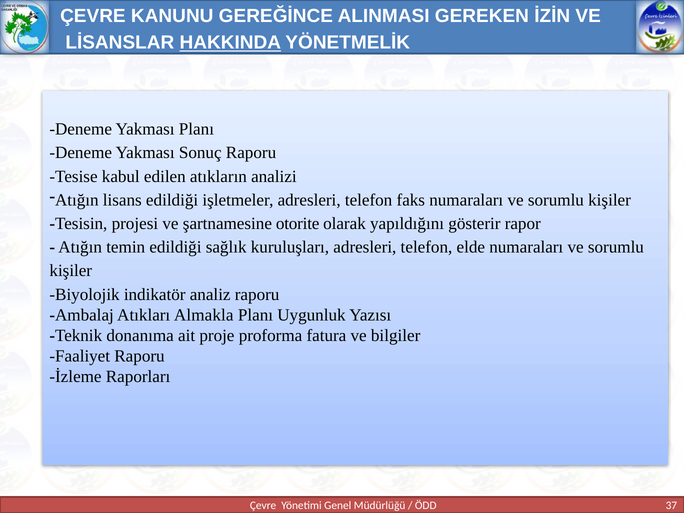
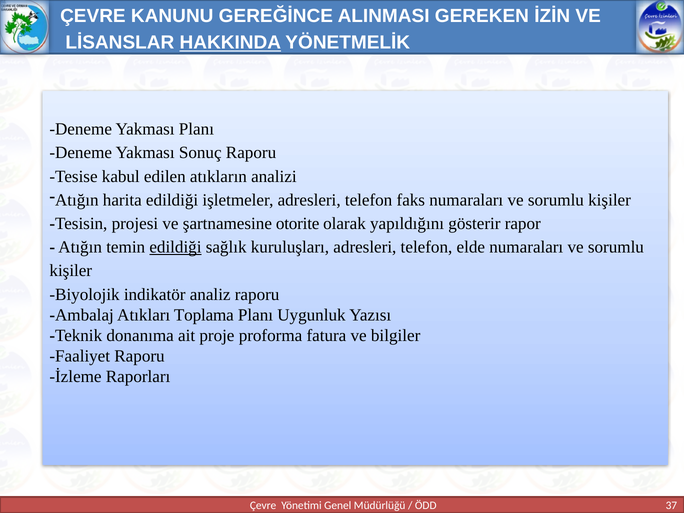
lisans: lisans -> harita (122, 200)
edildiği underline: none -> present (175, 247)
Almakla: Almakla -> Toplama (204, 315)
